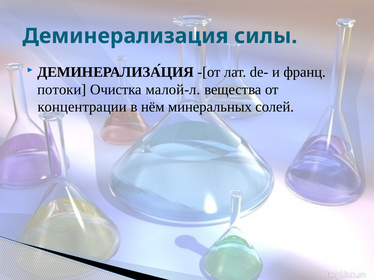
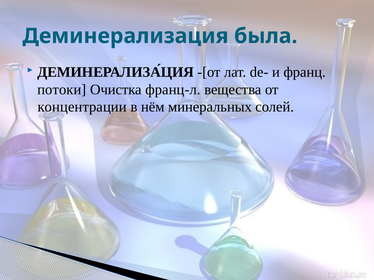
силы: силы -> была (266, 36)
малой-л: малой-л -> франц-л (173, 90)
